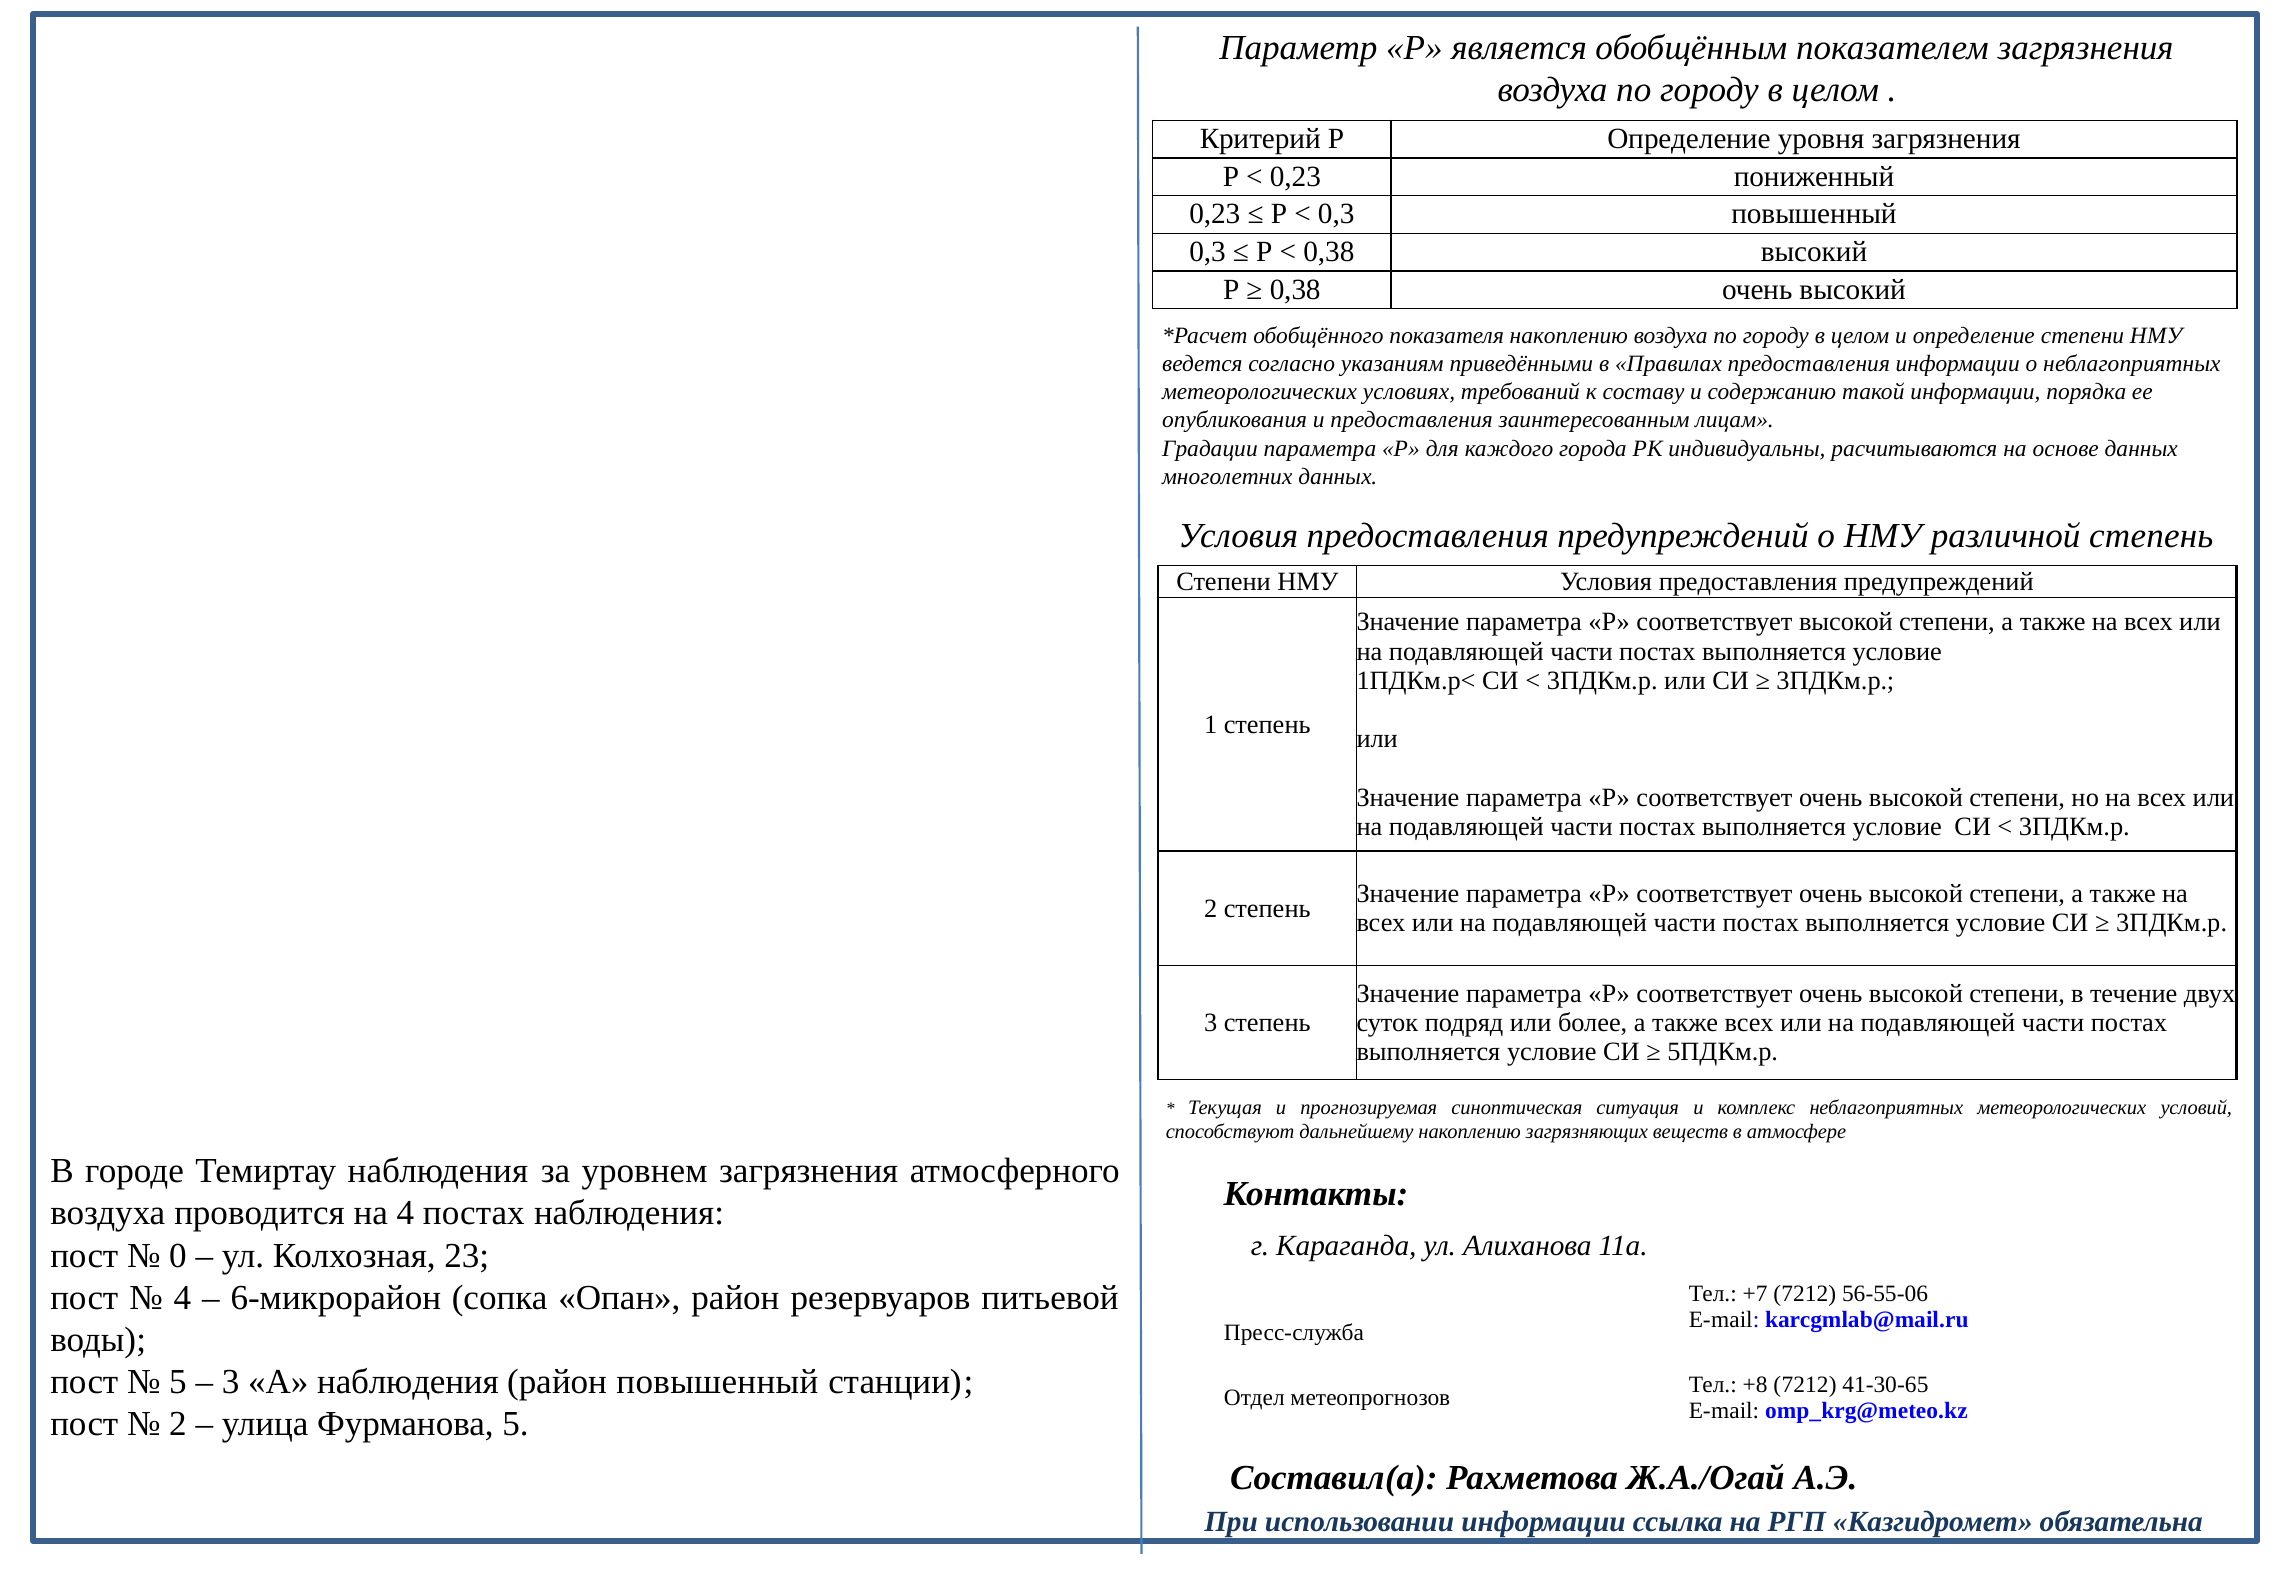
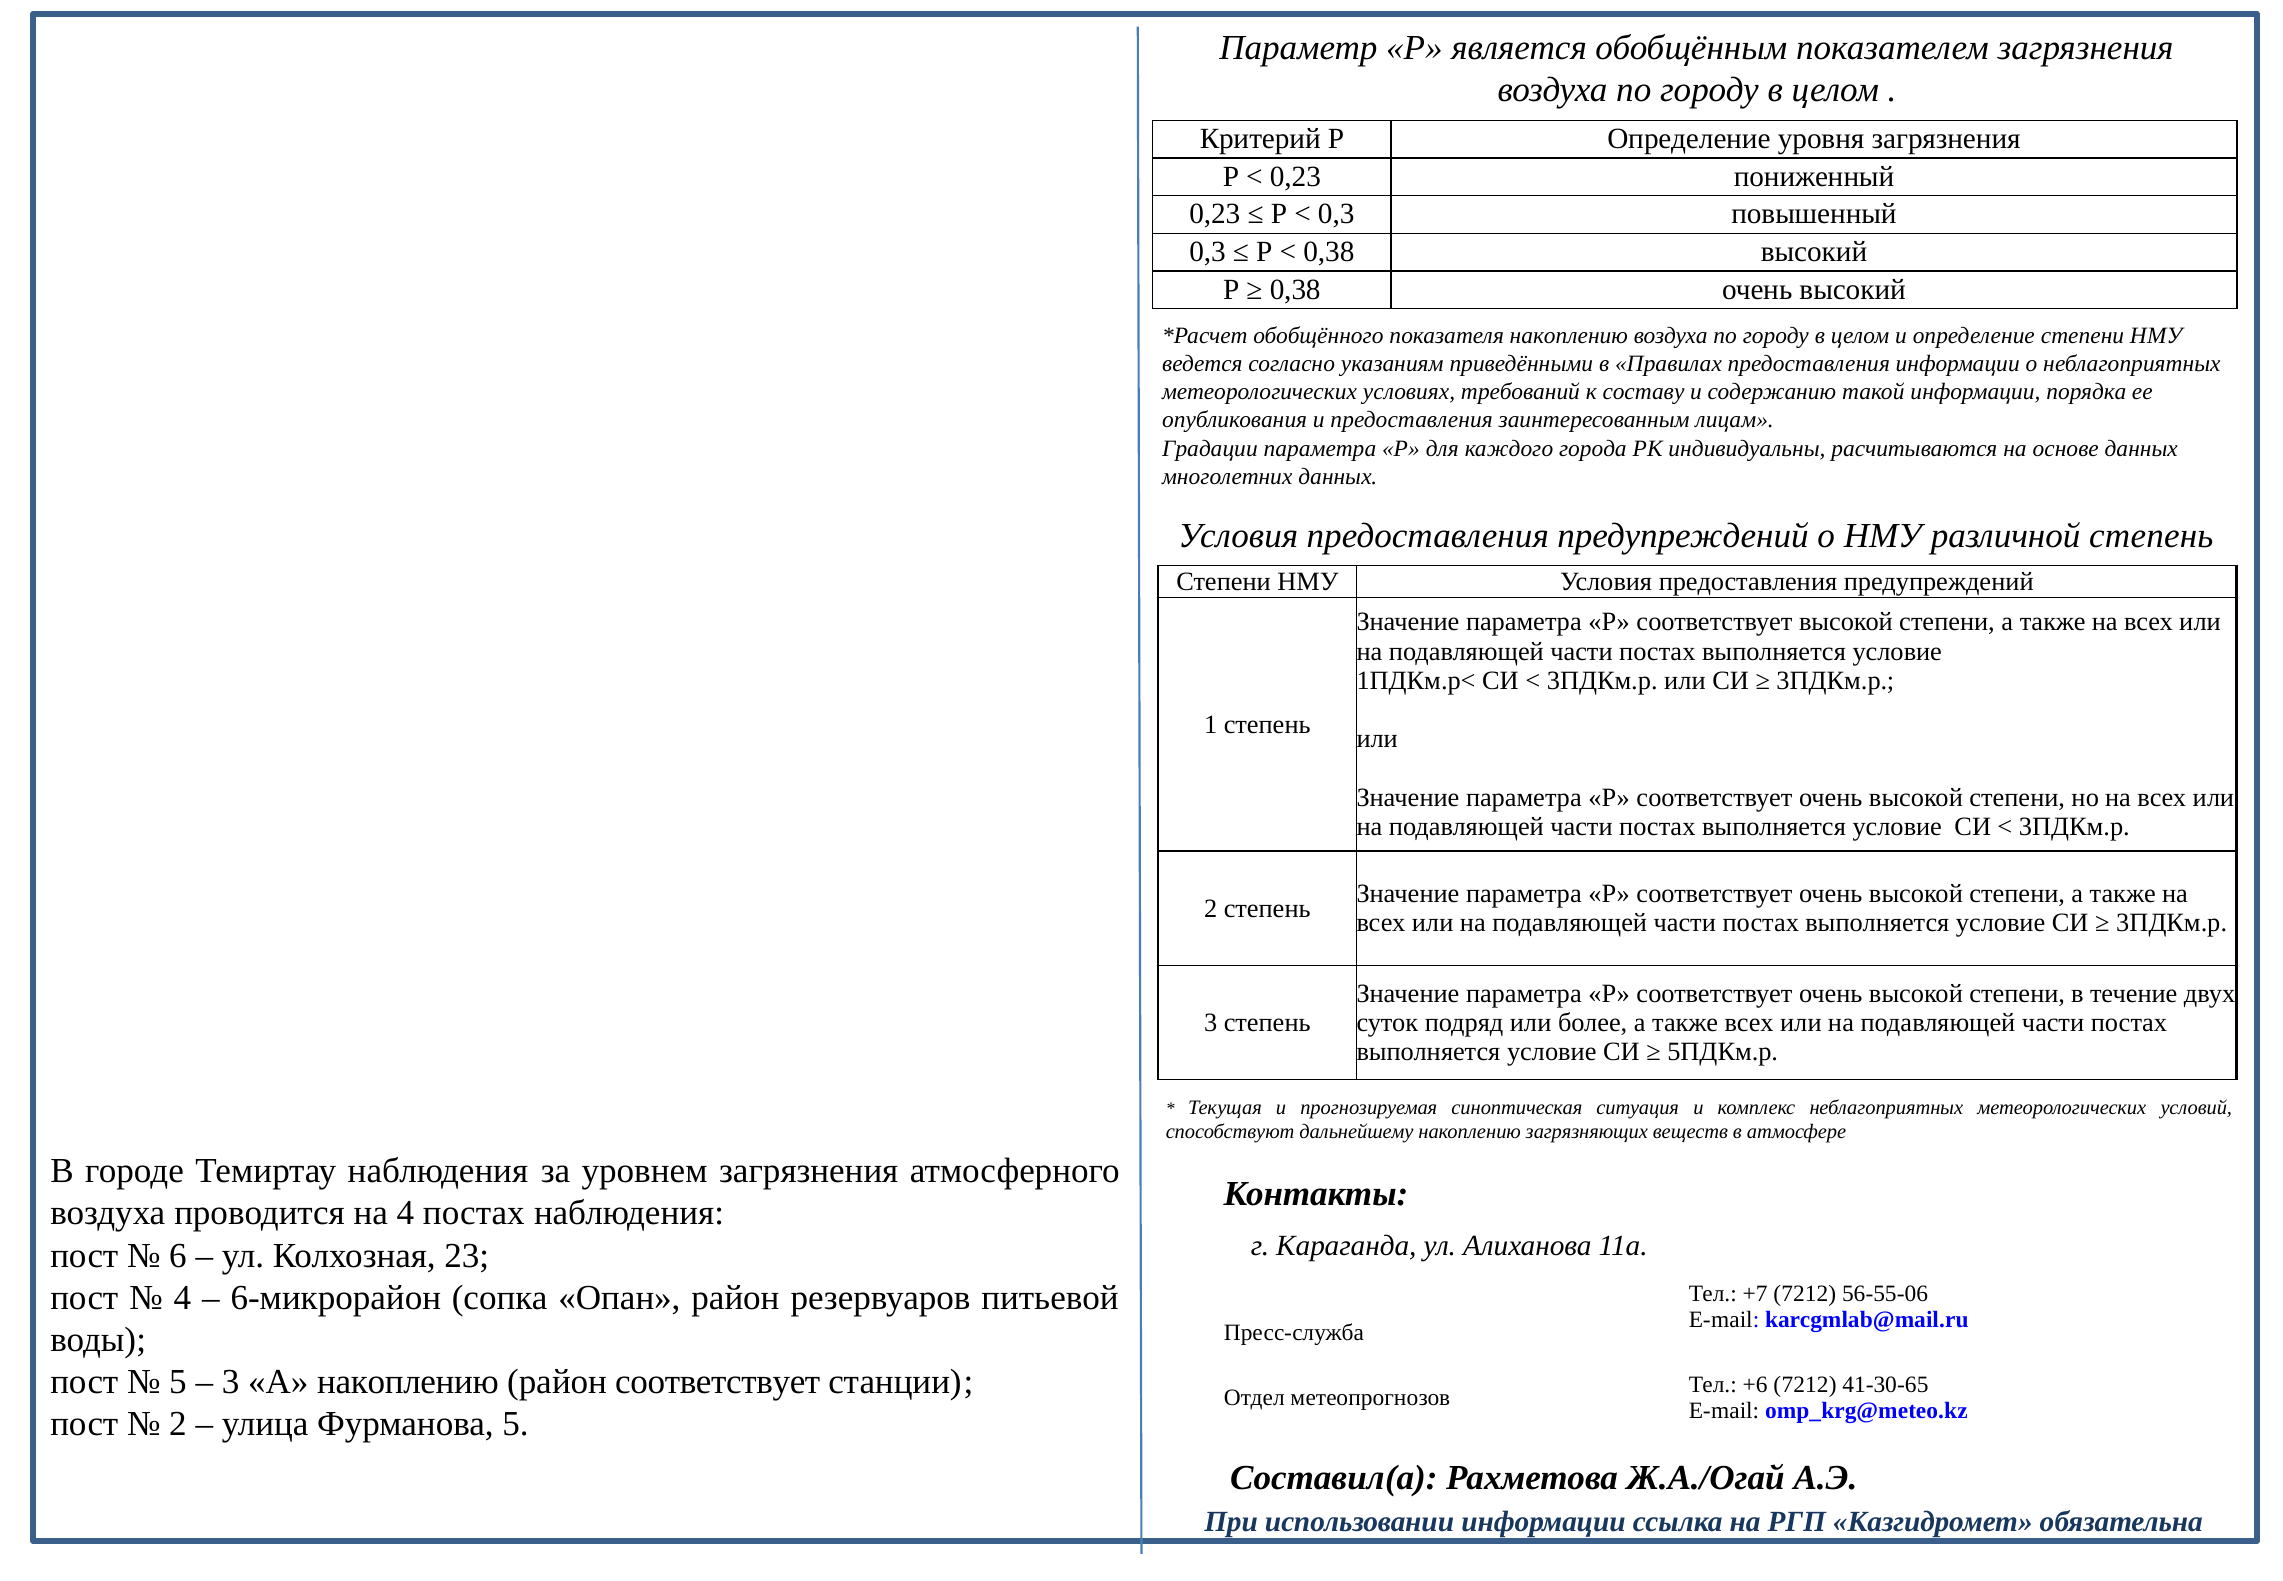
0: 0 -> 6 (178, 1255)
А наблюдения: наблюдения -> накоплению (408, 1382)
район повышенный: повышенный -> соответствует (718, 1382)
+8: +8 -> +6 (1755, 1385)
